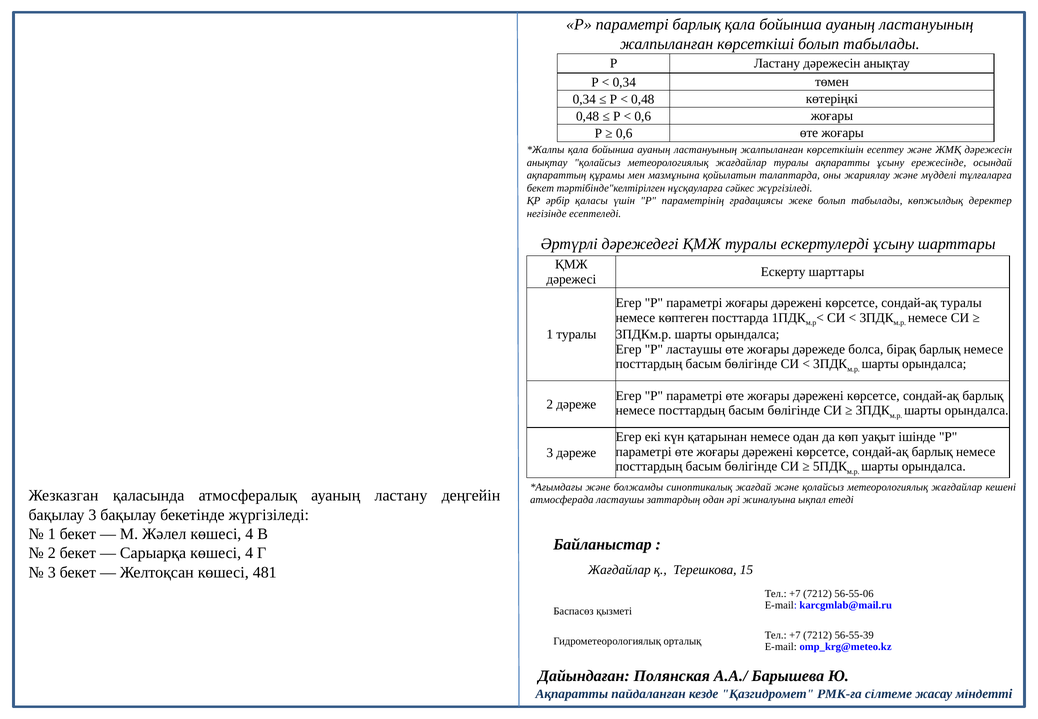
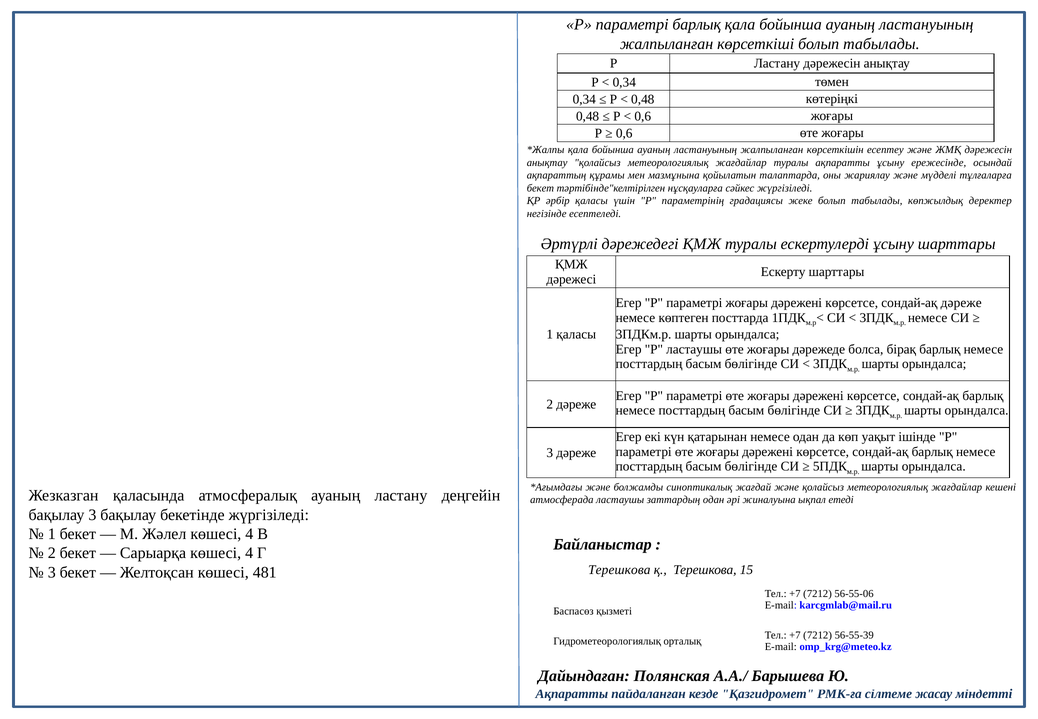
сондай-ақ туралы: туралы -> дәреже (961, 303)
1 туралы: туралы -> қаласы (576, 334)
Жағдайлар: Жағдайлар -> Терешкова (619, 570)
